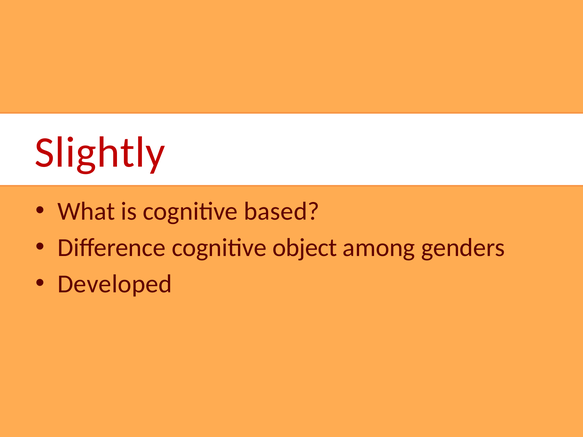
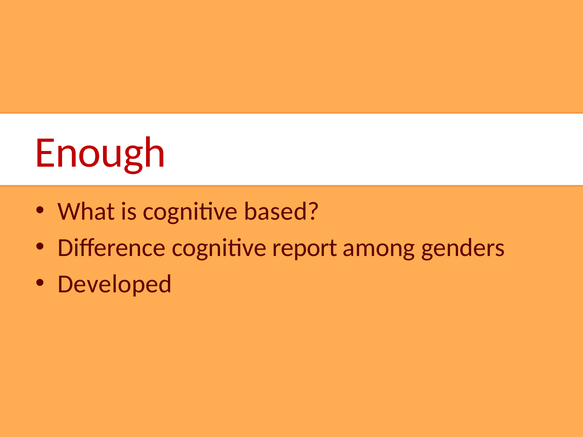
Slightly: Slightly -> Enough (100, 153)
object: object -> report (305, 248)
